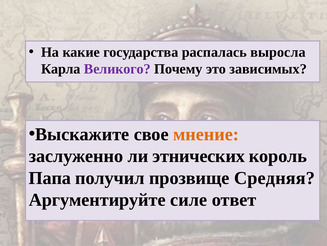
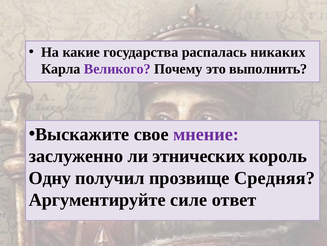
выросла: выросла -> никаких (278, 52)
зависимых: зависимых -> выполнить (268, 69)
мнение colour: orange -> purple (206, 134)
Папа: Папа -> Одну (50, 177)
